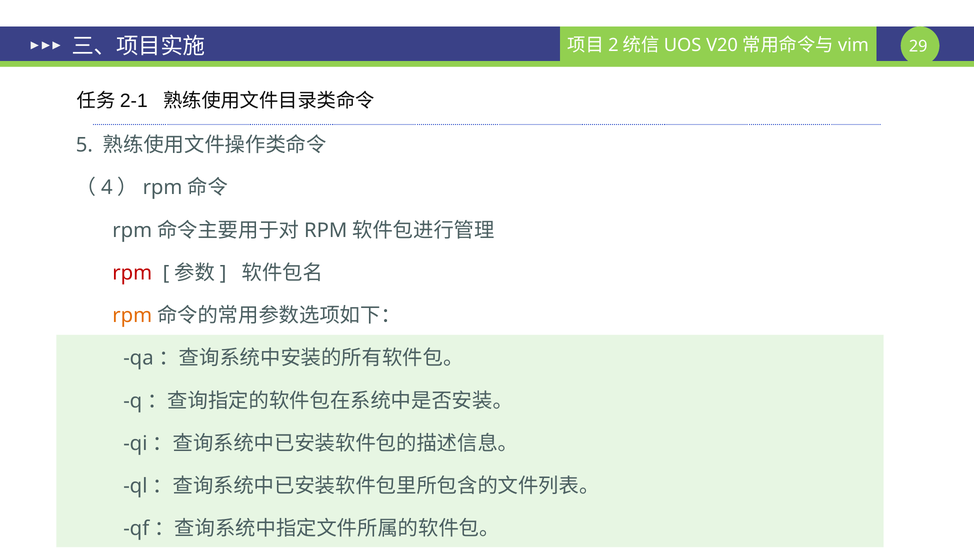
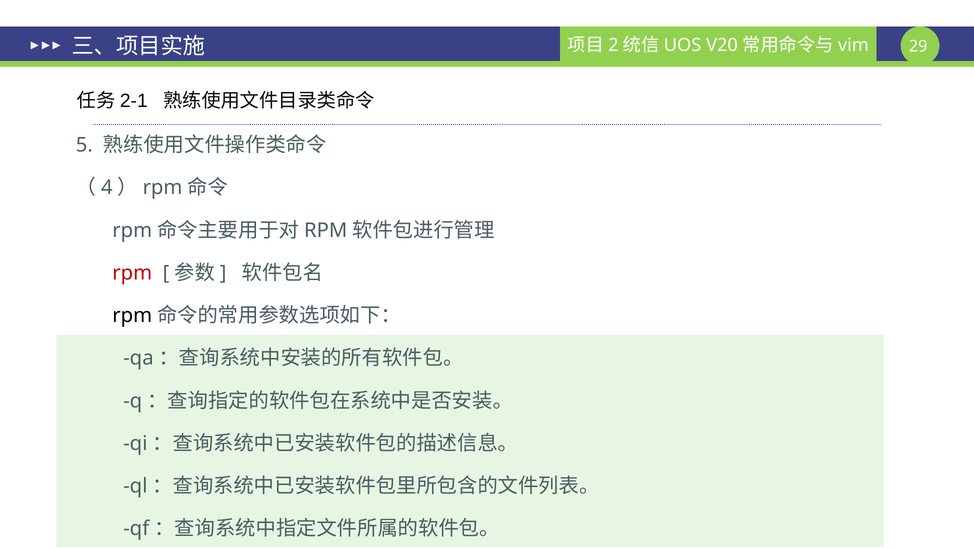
rpm colour: orange -> black (132, 315)
